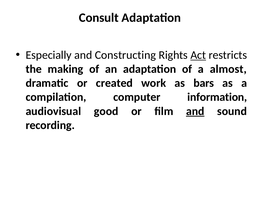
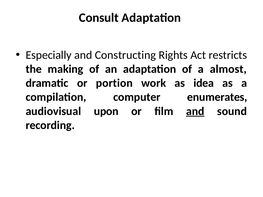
Act underline: present -> none (198, 55)
created: created -> portion (114, 83)
bars: bars -> idea (204, 83)
information: information -> enumerates (217, 97)
good: good -> upon (106, 111)
